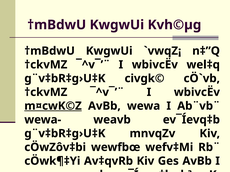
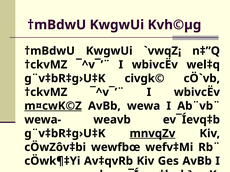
mnvqZv underline: none -> present (152, 134)
